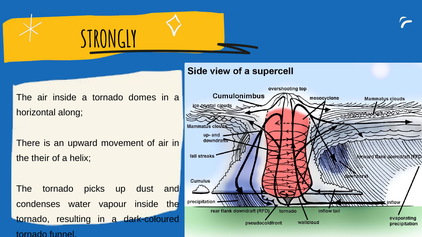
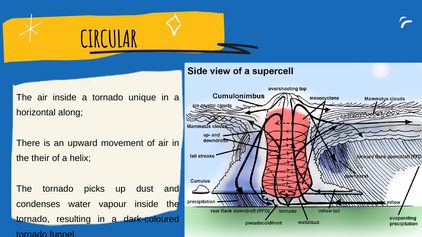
STRONGLY: STRONGLY -> CIRCULAR (109, 40)
domes: domes -> unique (142, 98)
